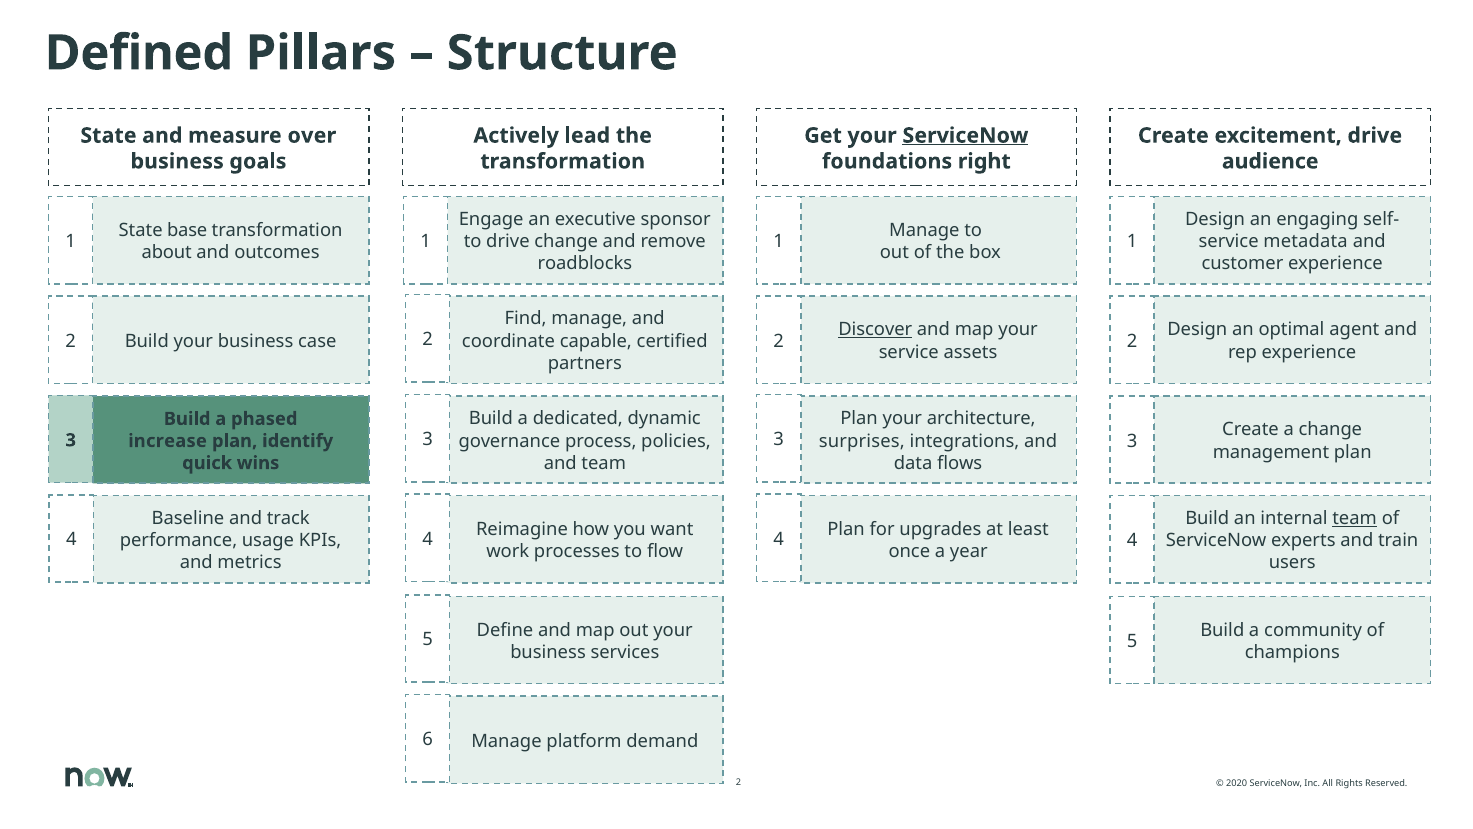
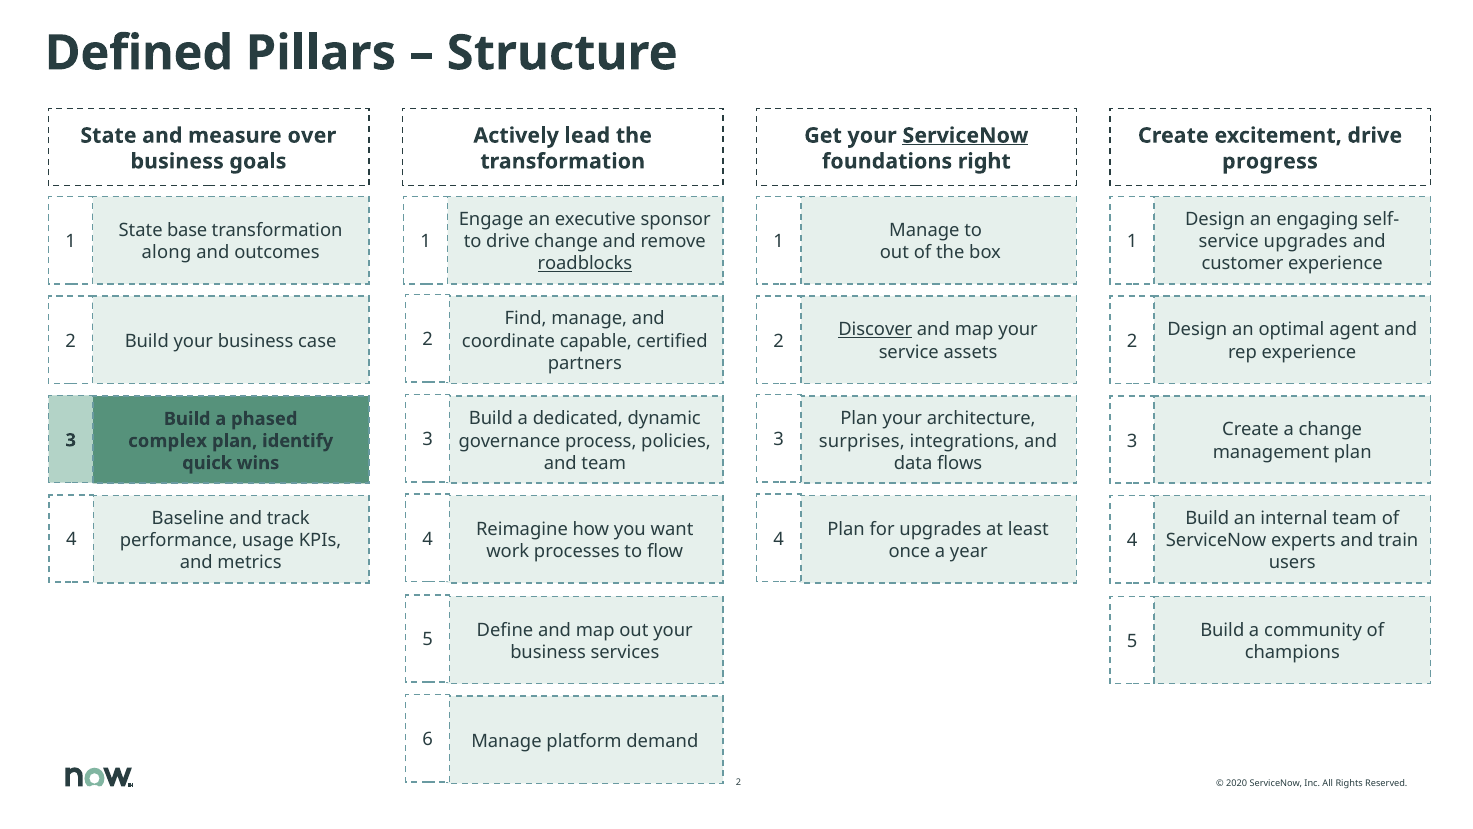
audience: audience -> progress (1270, 161)
service metadata: metadata -> upgrades (1306, 241)
about: about -> along (167, 252)
roadblocks underline: none -> present (585, 263)
increase: increase -> complex (168, 441)
team underline: present -> none (1355, 518)
